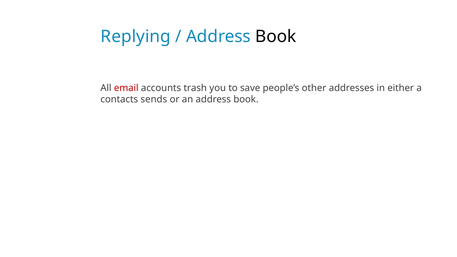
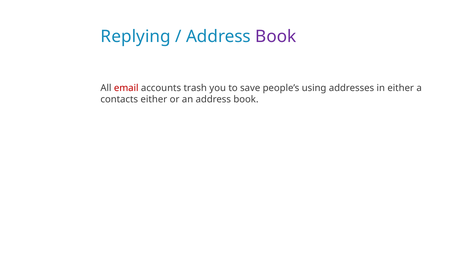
Book colour: black -> purple (276, 37)
other: other -> using (314, 88)
contacts sends: sends -> either (154, 100)
